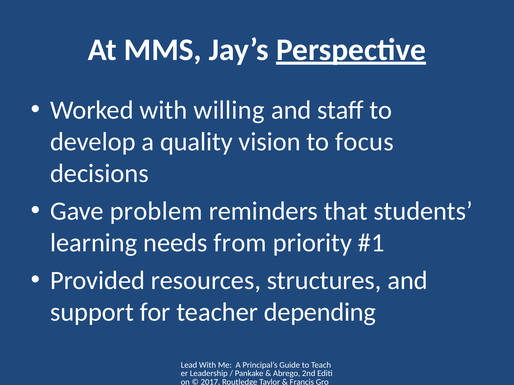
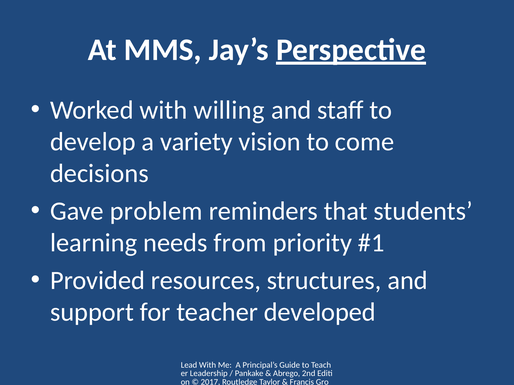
quality: quality -> variety (196, 142)
focus: focus -> come (365, 142)
depending: depending -> developed (320, 313)
